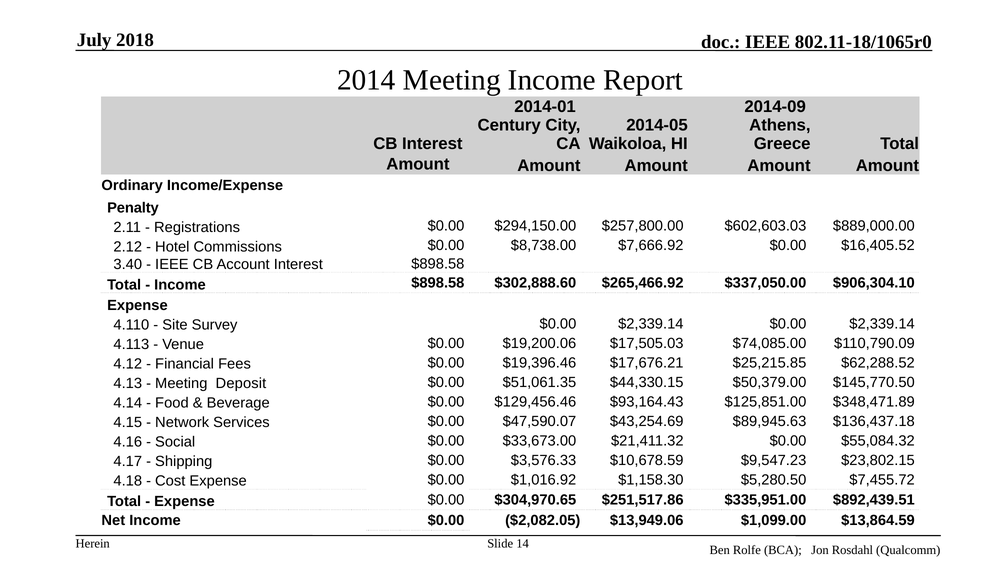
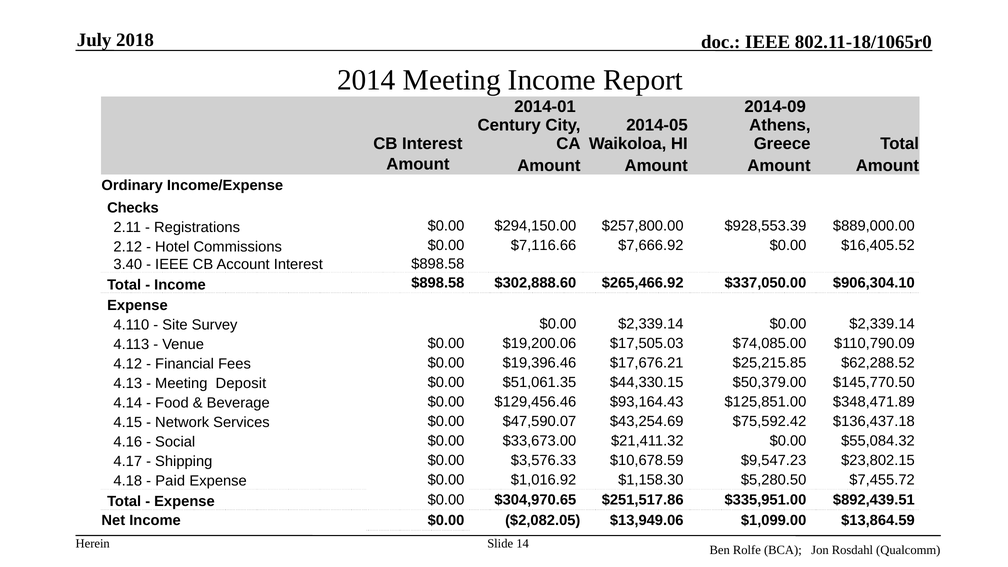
Penalty: Penalty -> Checks (133, 208)
$602,603.03: $602,603.03 -> $928,553.39 (765, 226)
$8,738.00: $8,738.00 -> $7,116.66 (544, 246)
$89,945.63: $89,945.63 -> $75,592.42 (770, 421)
Cost: Cost -> Paid (170, 481)
